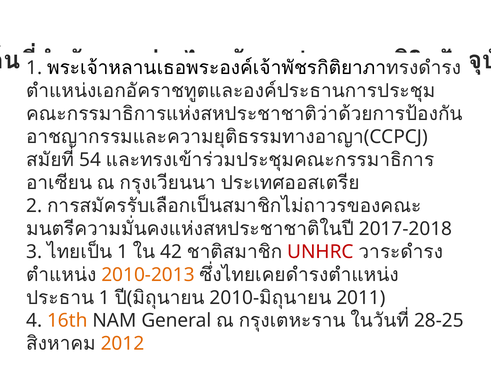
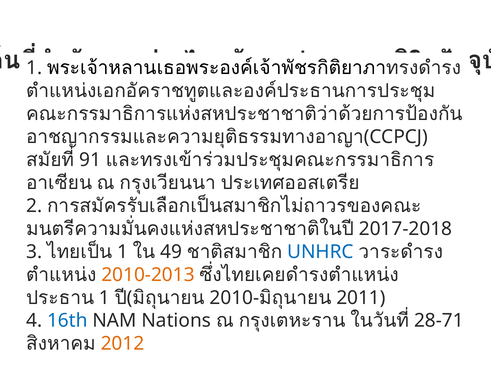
54: 54 -> 91 (90, 160)
42: 42 -> 49 (171, 251)
UNHRC colour: red -> blue (320, 251)
16th colour: orange -> blue (67, 320)
General: General -> Nations (176, 320)
28-25: 28-25 -> 28-71 (439, 320)
